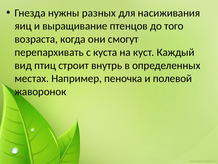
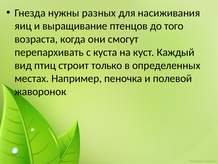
внутрь: внутрь -> только (107, 65)
